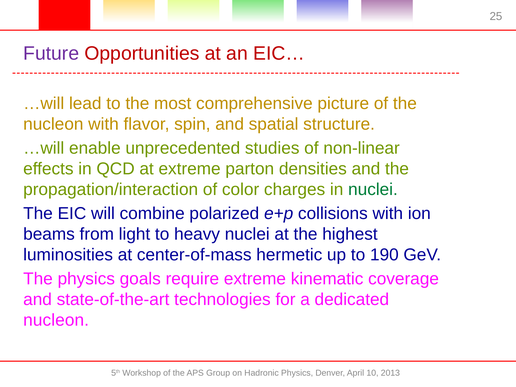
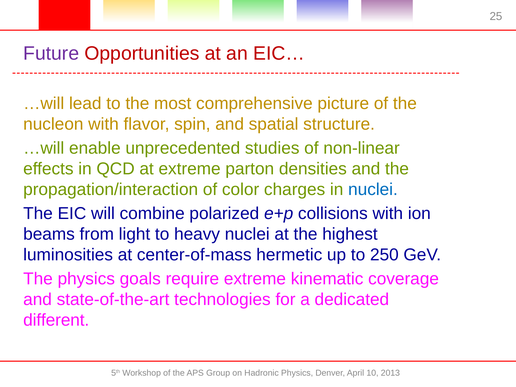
nuclei colour: green -> blue (373, 190)
190: 190 -> 250 (384, 255)
nucleon: nucleon -> different (56, 320)
